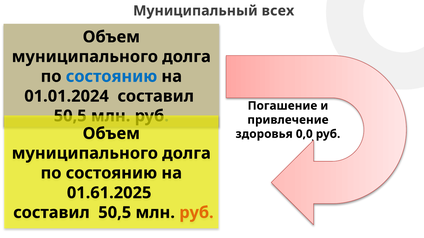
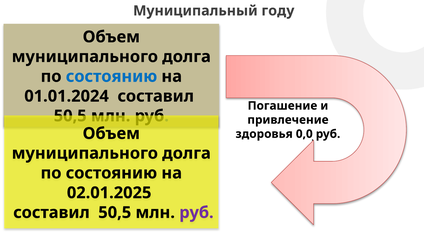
всех: всех -> году (278, 11)
01.61.2025: 01.61.2025 -> 02.01.2025 (109, 193)
руб colour: orange -> purple (196, 213)
